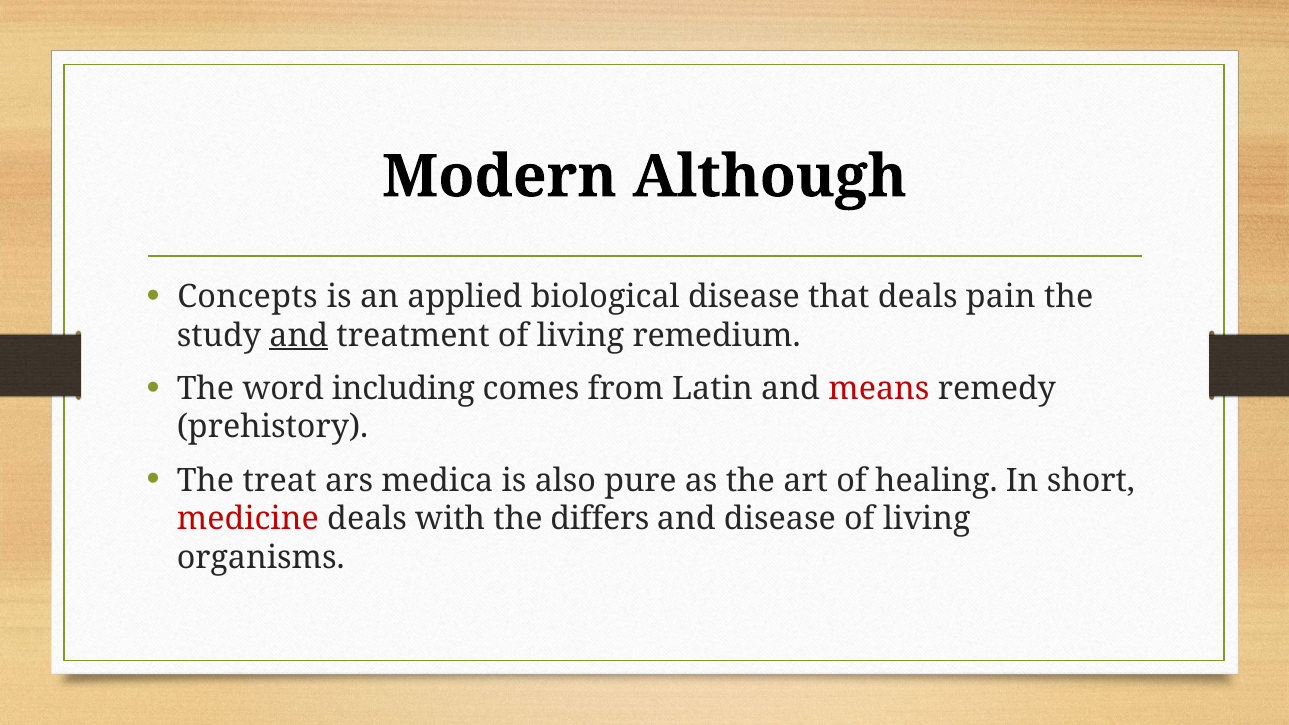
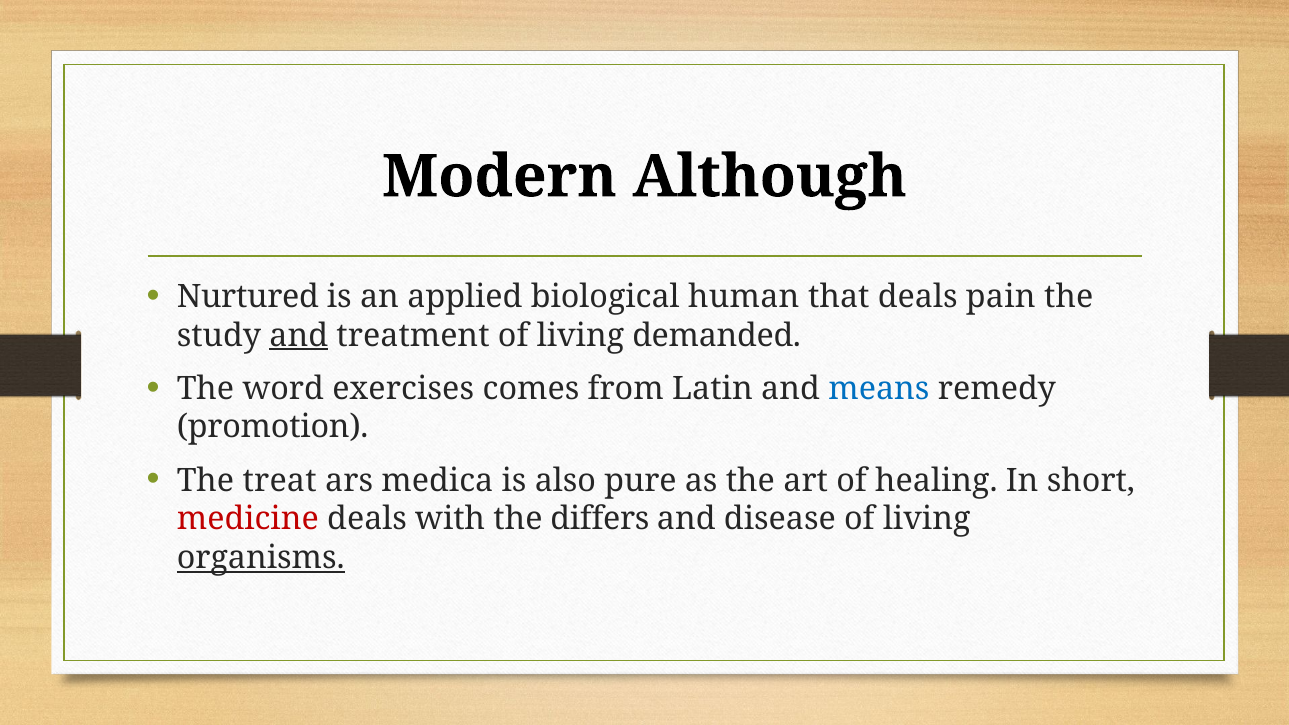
Concepts: Concepts -> Nurtured (248, 297)
biological disease: disease -> human (744, 297)
remedium: remedium -> demanded (717, 335)
including: including -> exercises (403, 389)
means colour: red -> blue (879, 389)
prehistory: prehistory -> promotion (273, 427)
organisms underline: none -> present (261, 558)
